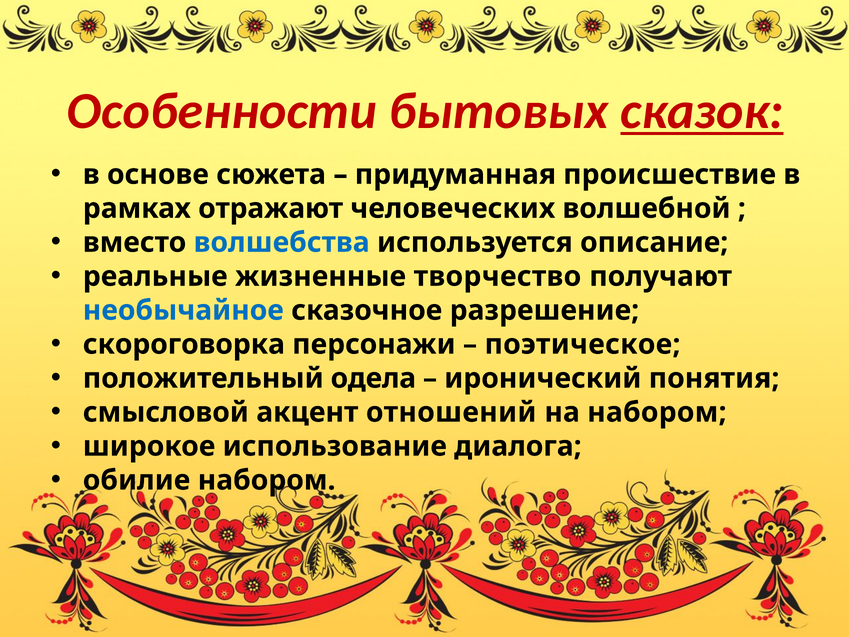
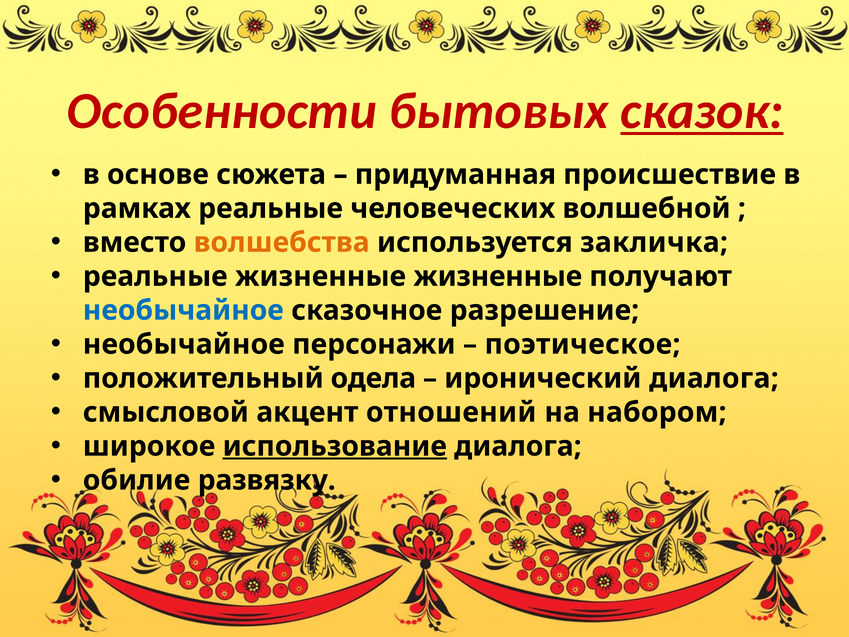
рамках отражают: отражают -> реальные (271, 208)
волшебства colour: blue -> orange (282, 242)
описание: описание -> закличка (654, 242)
жизненные творчество: творчество -> жизненные (498, 276)
скороговорка: скороговорка -> необычайное (184, 344)
иронический понятия: понятия -> диалога (714, 378)
использование underline: none -> present (335, 446)
обилие набором: набором -> развязку (267, 480)
